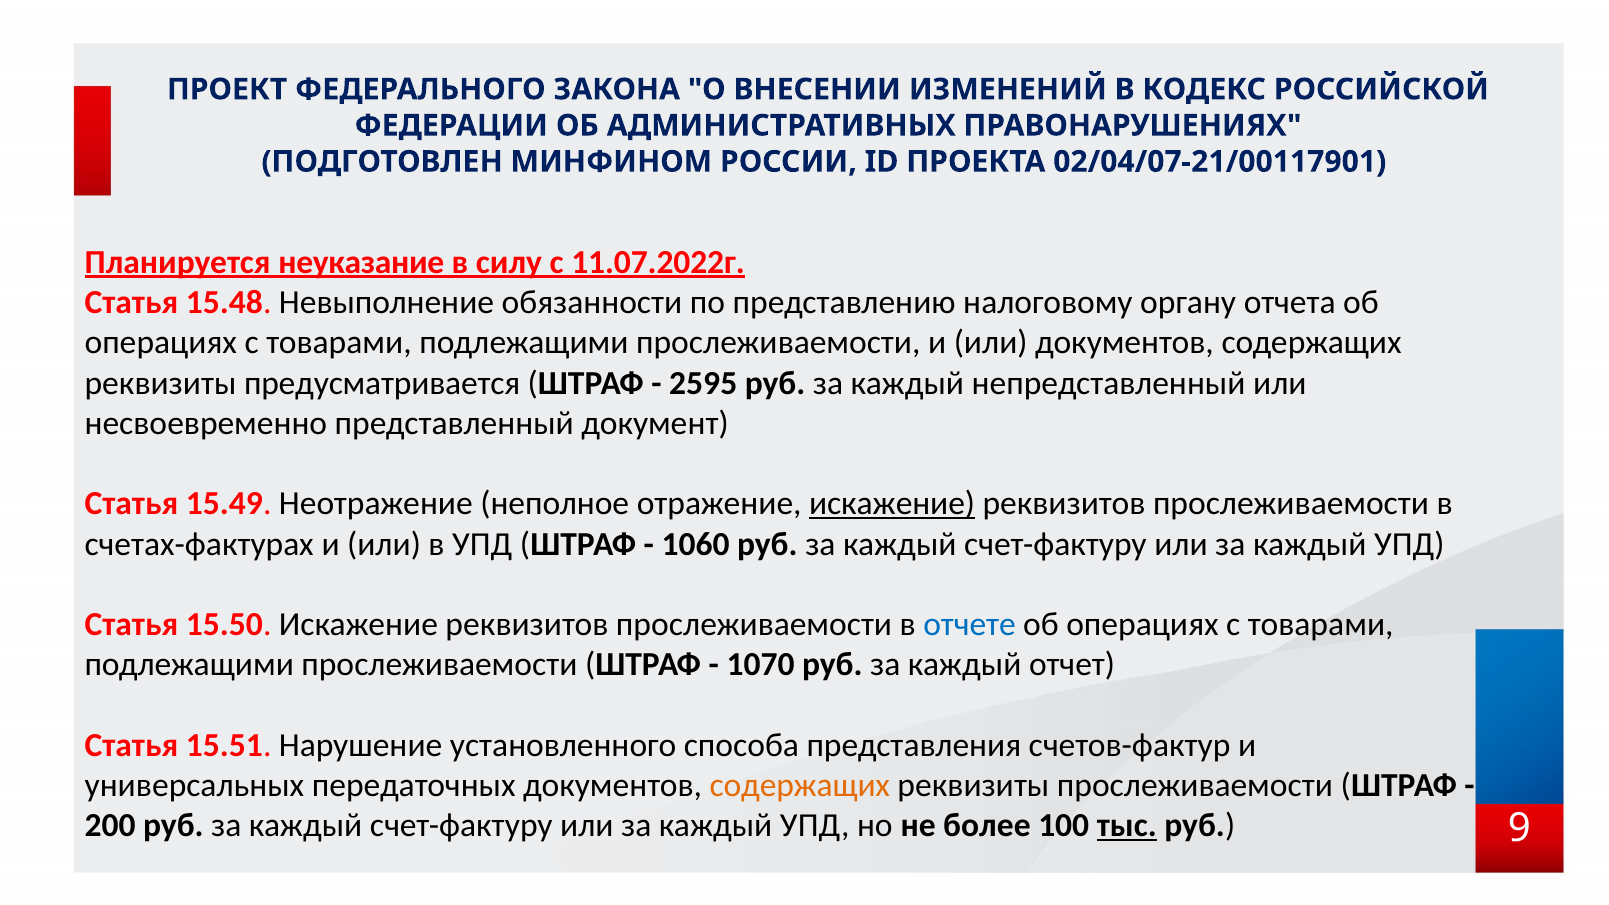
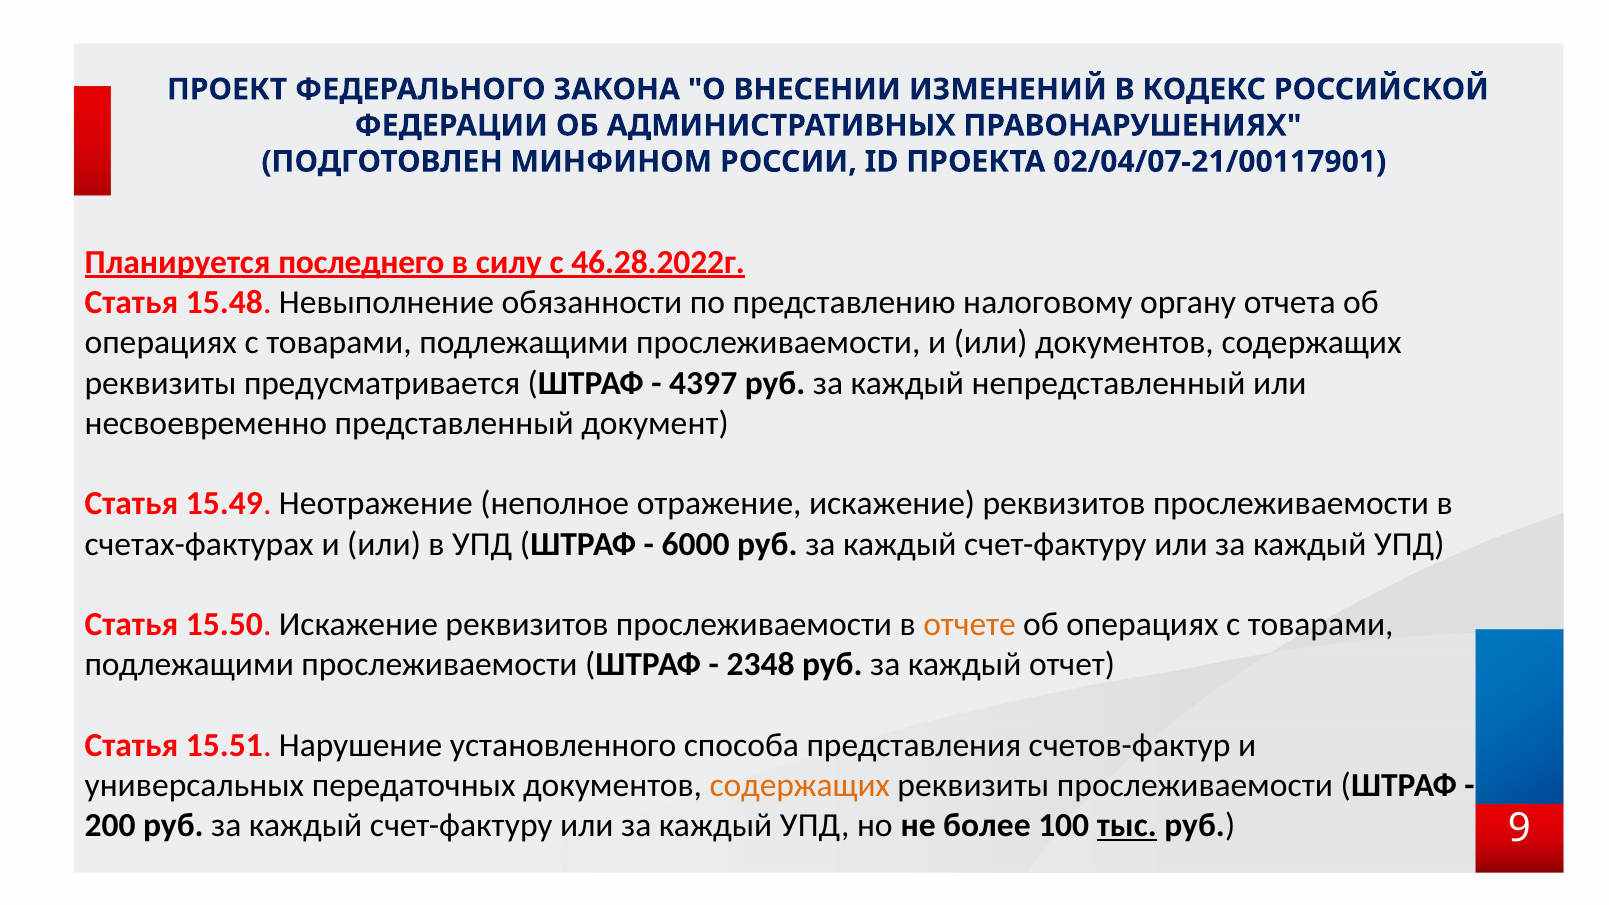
неуказание: неуказание -> последнего (361, 262)
11.07.2022г: 11.07.2022г -> 46.28.2022г (658, 262)
2595: 2595 -> 4397 (703, 383)
искажение underline: present -> none (892, 504)
1060: 1060 -> 6000 (696, 544)
отчете colour: blue -> orange (970, 625)
1070: 1070 -> 2348 (761, 665)
